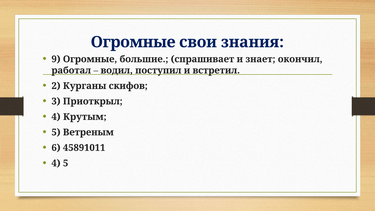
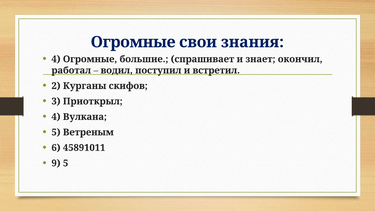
9: 9 -> 4 (56, 59)
Крутым: Крутым -> Вулкана (85, 117)
4: 4 -> 9 (56, 163)
